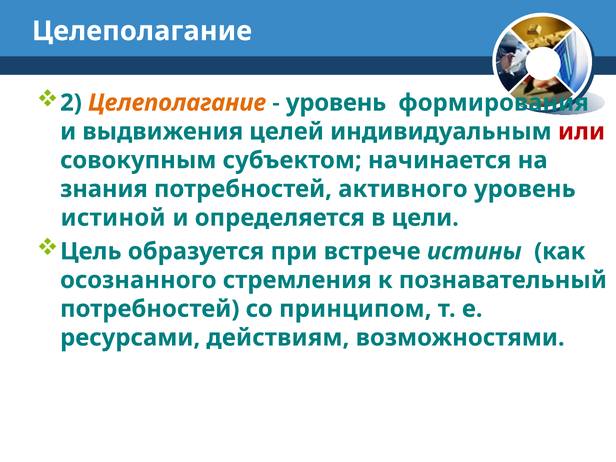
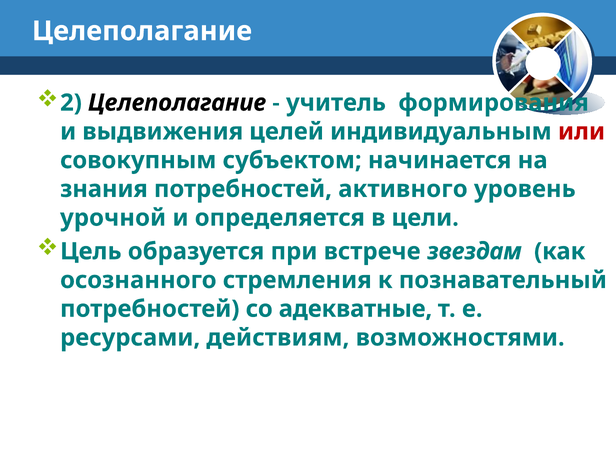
Целеполагание colour: orange -> black (177, 103)
уровень: уровень -> учитель (336, 103)
истиной: истиной -> урочной (113, 218)
истины: истины -> звездам (474, 251)
принципом: принципом -> адекватные (355, 309)
